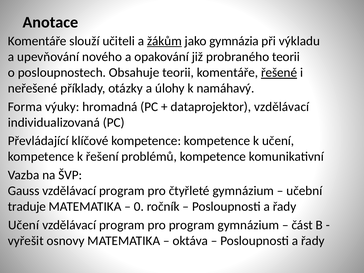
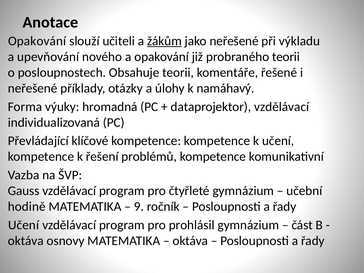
Komentáře: Komentáře -> Opakování (37, 41)
jako gymnázia: gymnázia -> neřešené (234, 41)
řešené underline: present -> none (279, 73)
traduje: traduje -> hodině (27, 207)
0: 0 -> 9 (139, 207)
pro program: program -> prohlásil (192, 225)
vyřešit: vyřešit -> oktáva (26, 241)
